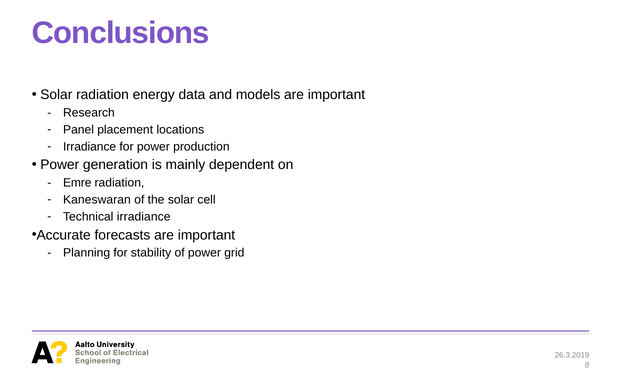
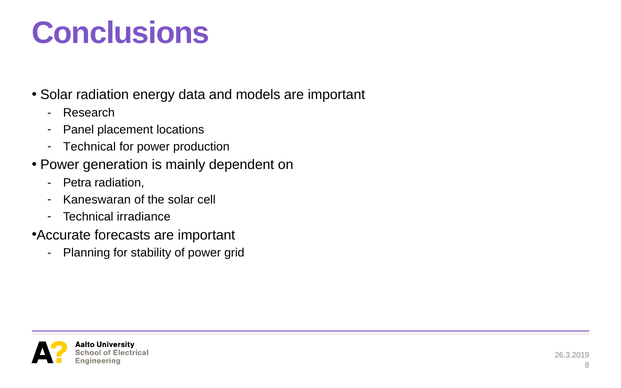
Irradiance: Irradiance -> Technical (90, 147)
Emre: Emre -> Petra (77, 183)
